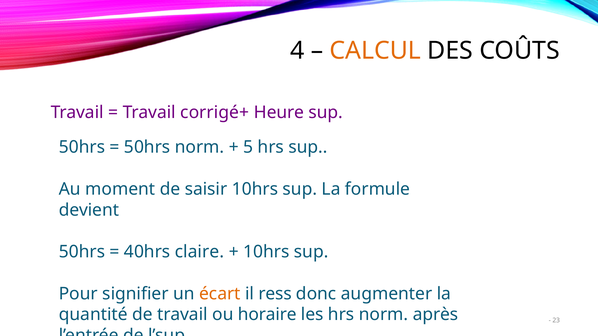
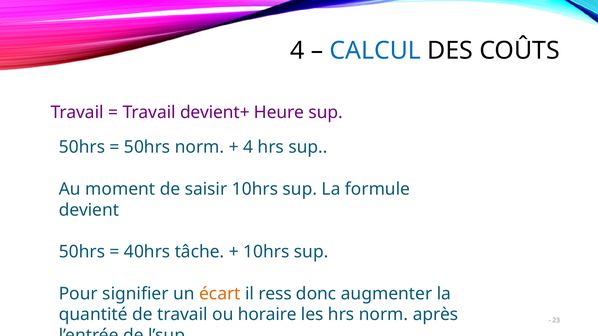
CALCUL colour: orange -> blue (375, 51)
corrigé+: corrigé+ -> devient+ (215, 112)
5: 5 -> 4 (248, 147)
claire: claire -> tâche (199, 252)
